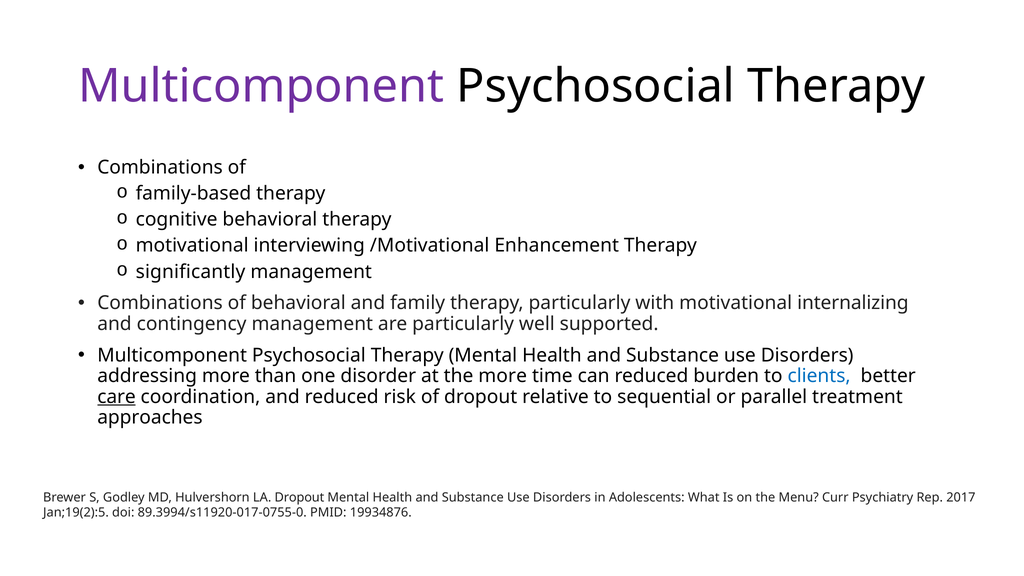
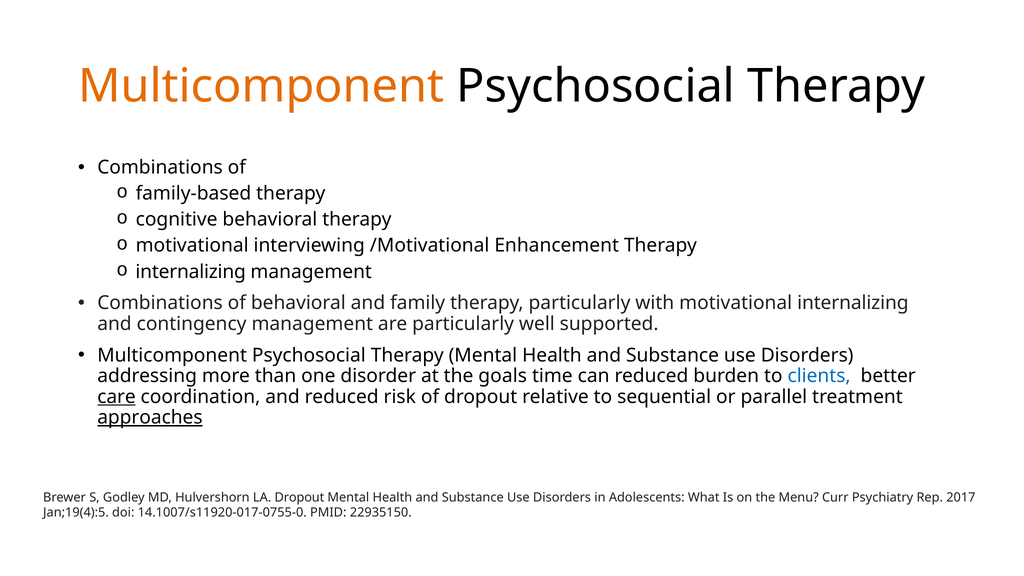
Multicomponent colour: purple -> orange (261, 86)
significantly: significantly -> internalizing (191, 272)
the more: more -> goals (503, 376)
approaches underline: none -> present (150, 417)
Jan;19(2):5: Jan;19(2):5 -> Jan;19(4):5 (76, 513)
89.3994/s11920-017-0755-0: 89.3994/s11920-017-0755-0 -> 14.1007/s11920-017-0755-0 (222, 513)
19934876: 19934876 -> 22935150 (381, 513)
